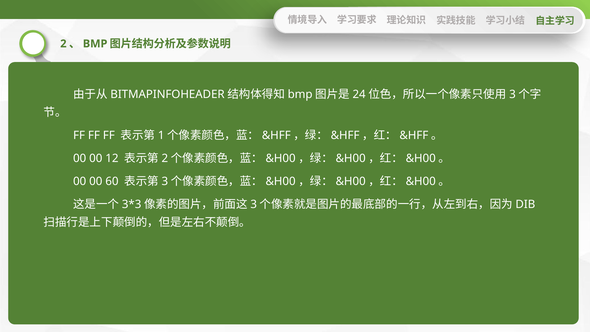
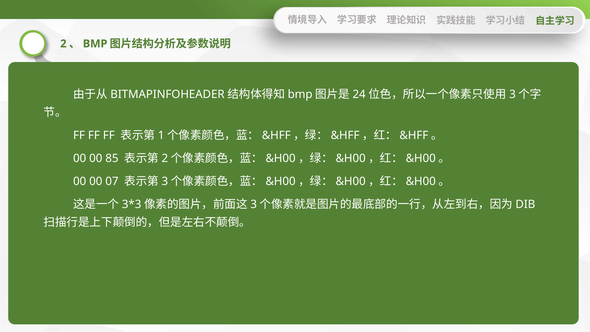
12: 12 -> 85 (112, 158)
60: 60 -> 07 (112, 181)
